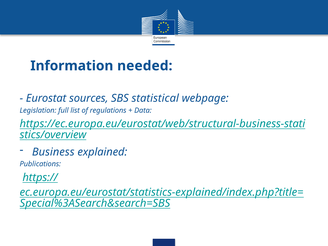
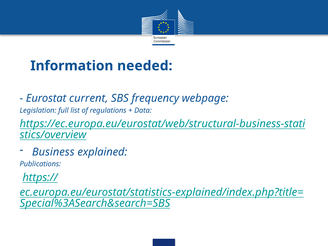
sources: sources -> current (89, 98)
statistical: statistical -> frequency (155, 98)
